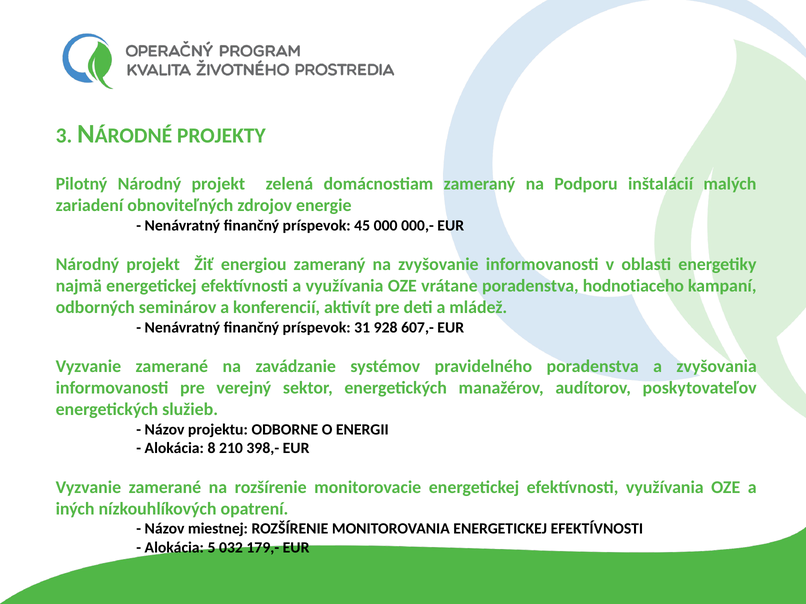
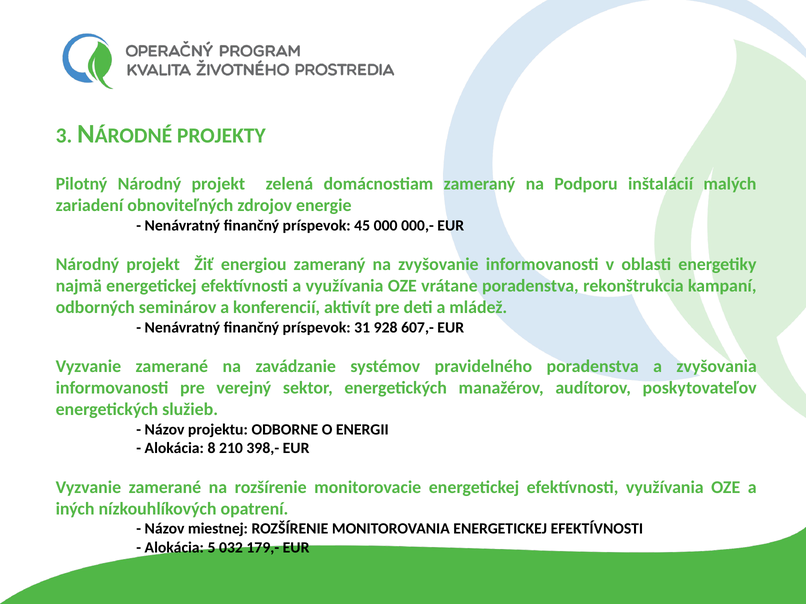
hodnotiaceho: hodnotiaceho -> rekonštrukcia (633, 286)
